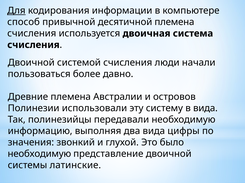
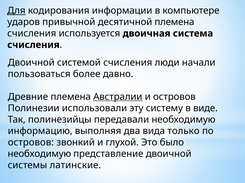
способ: способ -> ударов (24, 22)
Австралии underline: none -> present (118, 97)
в вида: вида -> виде (205, 109)
цифры: цифры -> только (183, 131)
значения: значения -> островов (31, 143)
